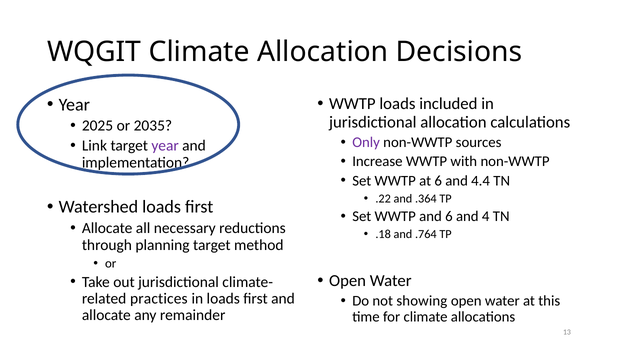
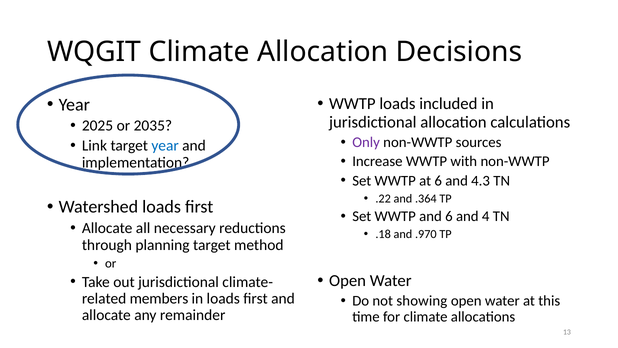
year colour: purple -> blue (165, 146)
4.4: 4.4 -> 4.3 (481, 180)
.764: .764 -> .970 (426, 234)
practices: practices -> members (159, 298)
